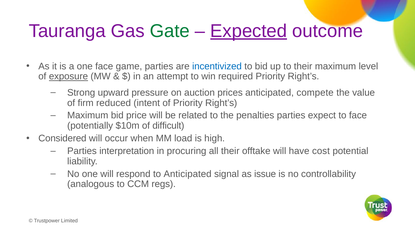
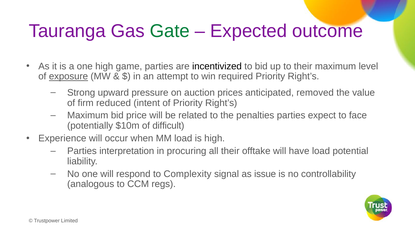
Expected underline: present -> none (249, 31)
one face: face -> high (104, 66)
incentivized colour: blue -> black (217, 66)
compete: compete -> removed (315, 92)
Considered: Considered -> Experience (62, 138)
have cost: cost -> load (321, 151)
to Anticipated: Anticipated -> Complexity (188, 173)
